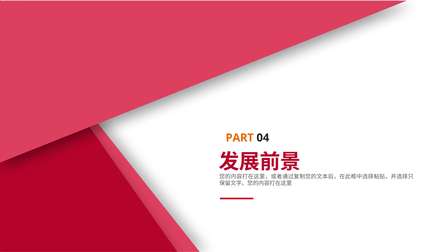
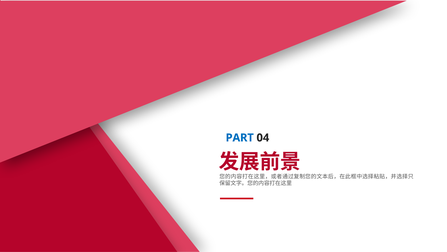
PART colour: orange -> blue (240, 137)
